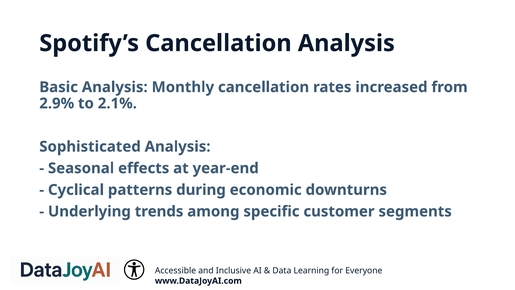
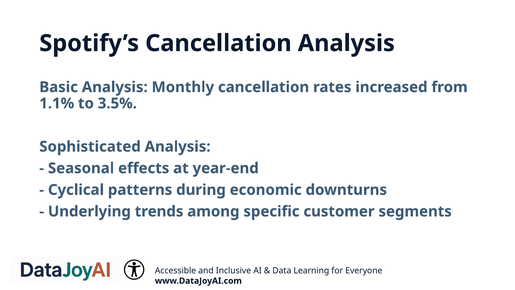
2.9%: 2.9% -> 1.1% (57, 103)
2.1%: 2.1% -> 3.5% (117, 103)
